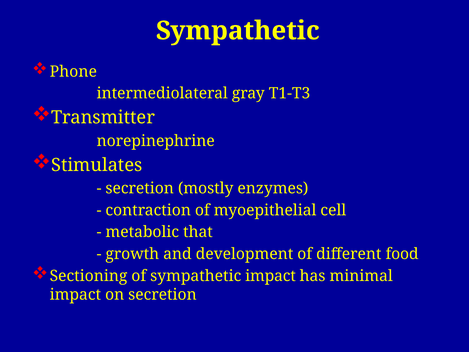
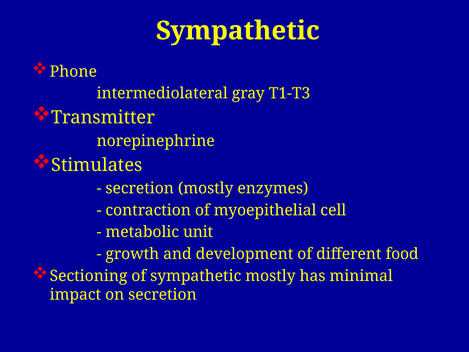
that: that -> unit (198, 232)
sympathetic impact: impact -> mostly (270, 276)
